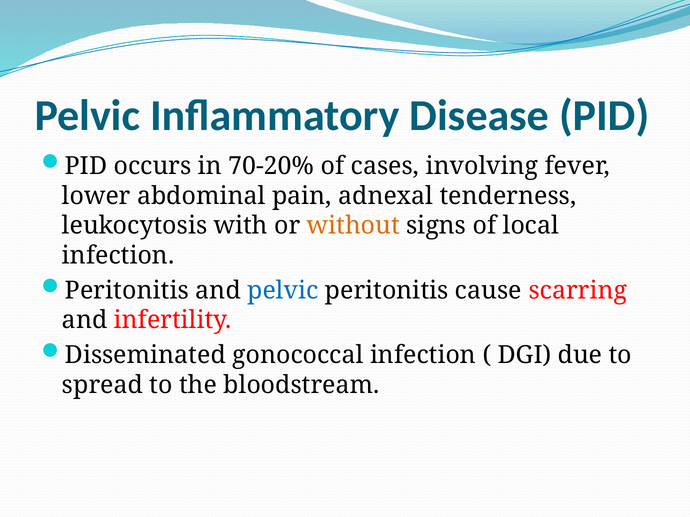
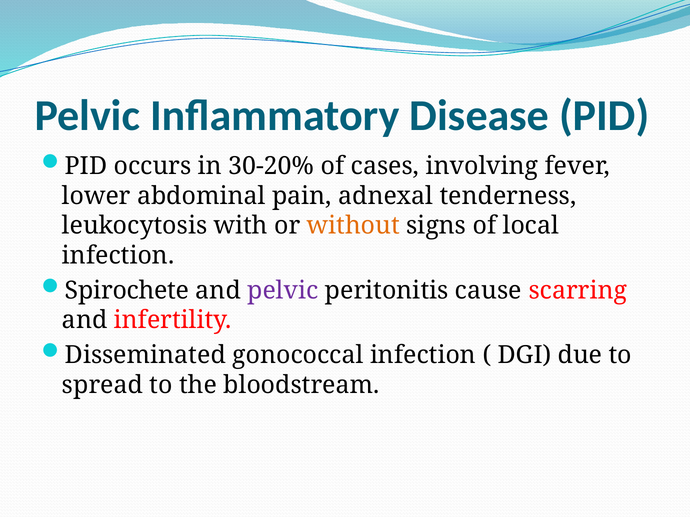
70-20%: 70-20% -> 30-20% (271, 166)
Peritonitis: Peritonitis -> Spirochete (127, 291)
pelvic colour: blue -> purple (283, 291)
